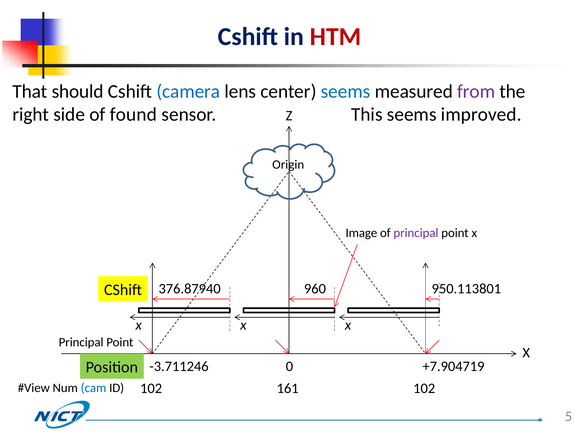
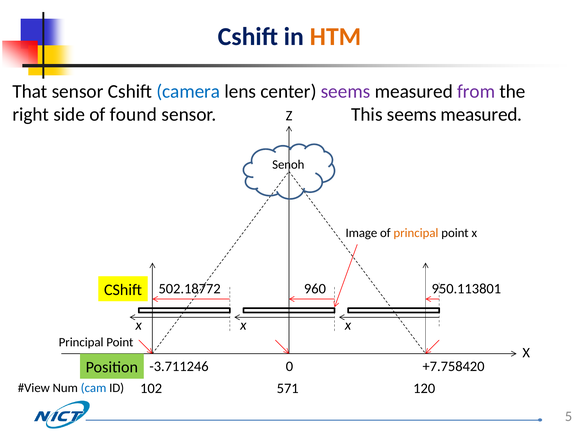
HTM colour: red -> orange (336, 37)
That should: should -> sensor (78, 91)
seems colour: blue -> purple (346, 91)
This seems improved: improved -> measured (481, 114)
Origin: Origin -> Senoh (288, 164)
principal colour: purple -> orange (416, 233)
376.87940: 376.87940 -> 502.18772 (190, 288)
+7.904719: +7.904719 -> +7.758420 (454, 366)
102 102: 102 -> 120 (424, 388)
161: 161 -> 571 (288, 388)
